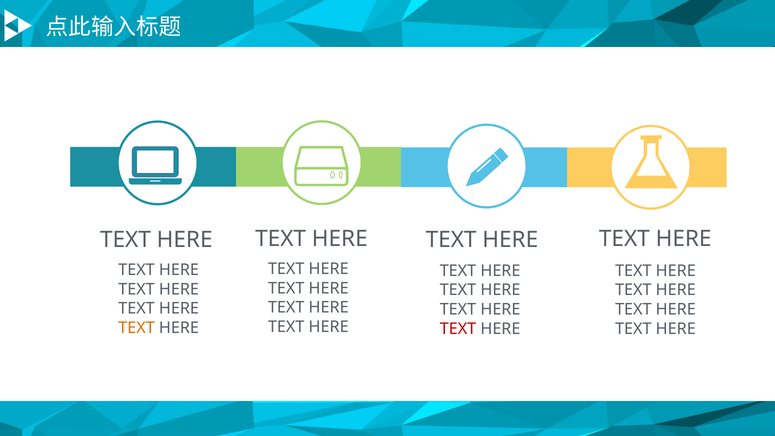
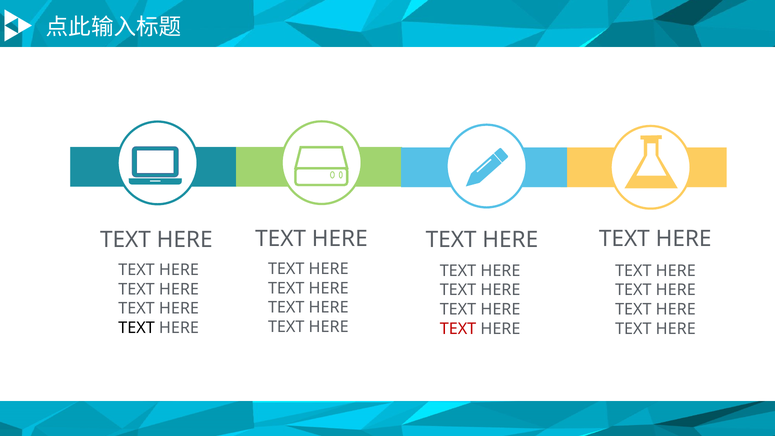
TEXT colour: orange -> black (137, 328)
